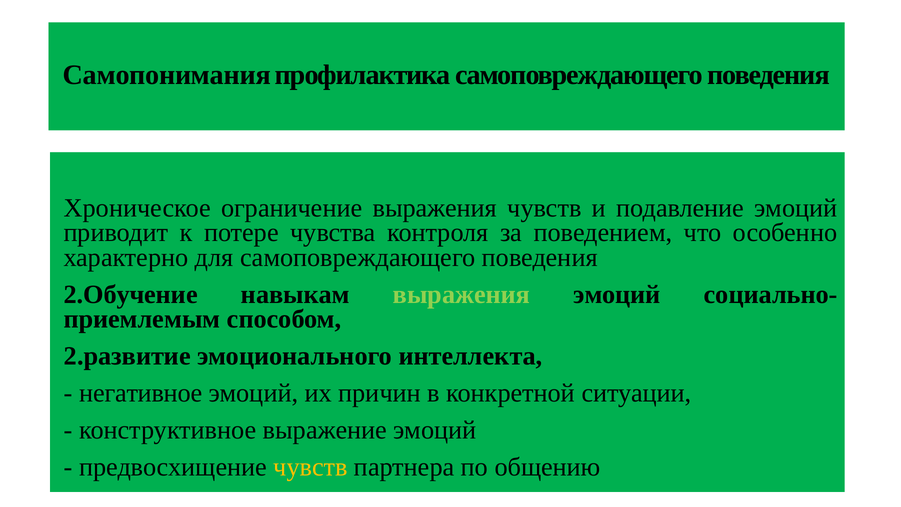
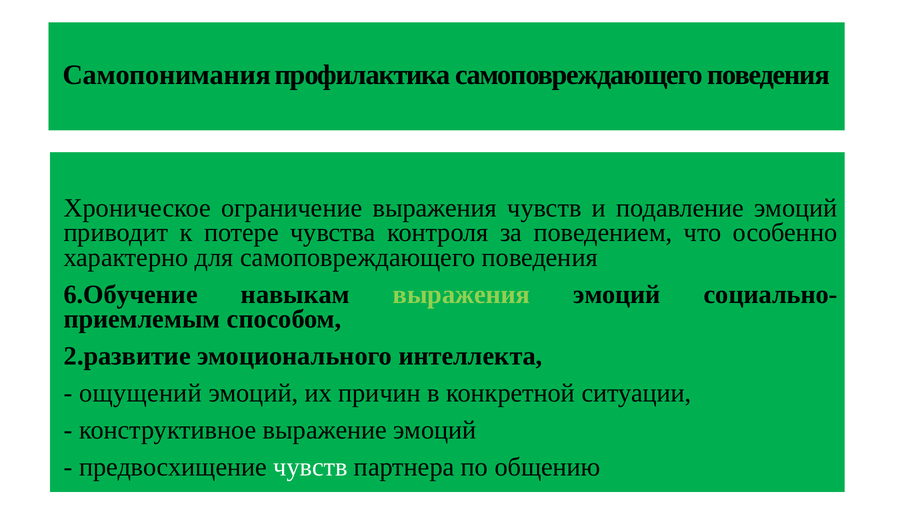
2.Обучение: 2.Обучение -> 6.Обучение (131, 294)
негативное: негативное -> ощущений (141, 393)
чувств colour: yellow -> white (310, 467)
